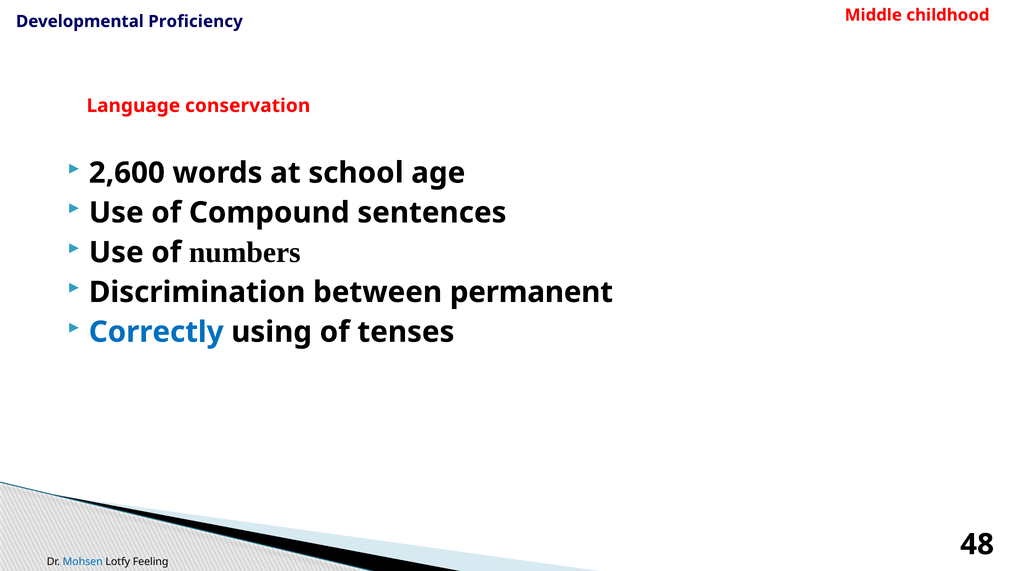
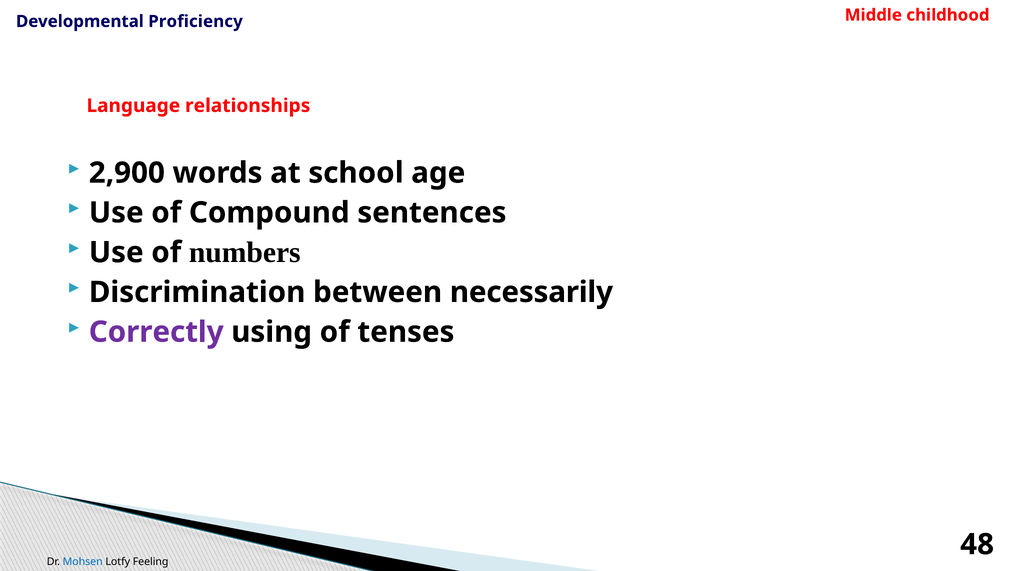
conservation: conservation -> relationships (248, 106)
2,600: 2,600 -> 2,900 (127, 173)
permanent: permanent -> necessarily (531, 292)
Correctly colour: blue -> purple (156, 332)
